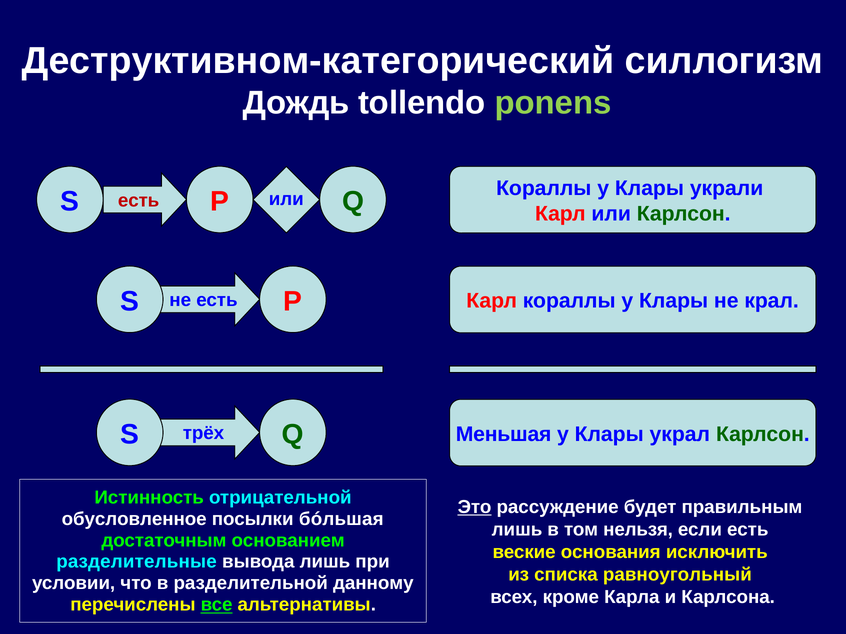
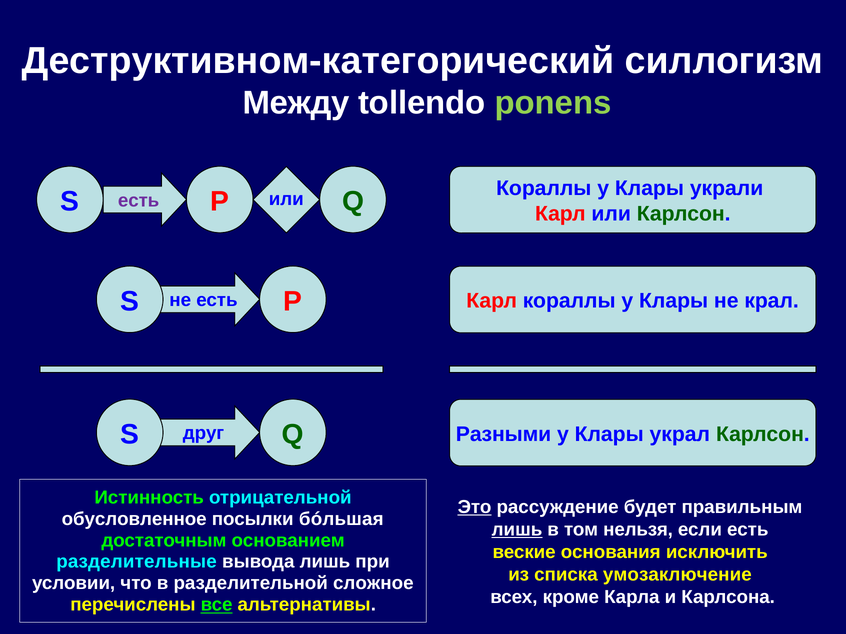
Дождь: Дождь -> Между (296, 103)
есть colour: red -> purple (139, 201)
Меньшая: Меньшая -> Разными (504, 434)
трёх: трёх -> друг (203, 434)
лишь underline: none -> present (517, 530)
равноугольный: равноугольный -> умозаключение (677, 575)
данному: данному -> сложное (373, 584)
